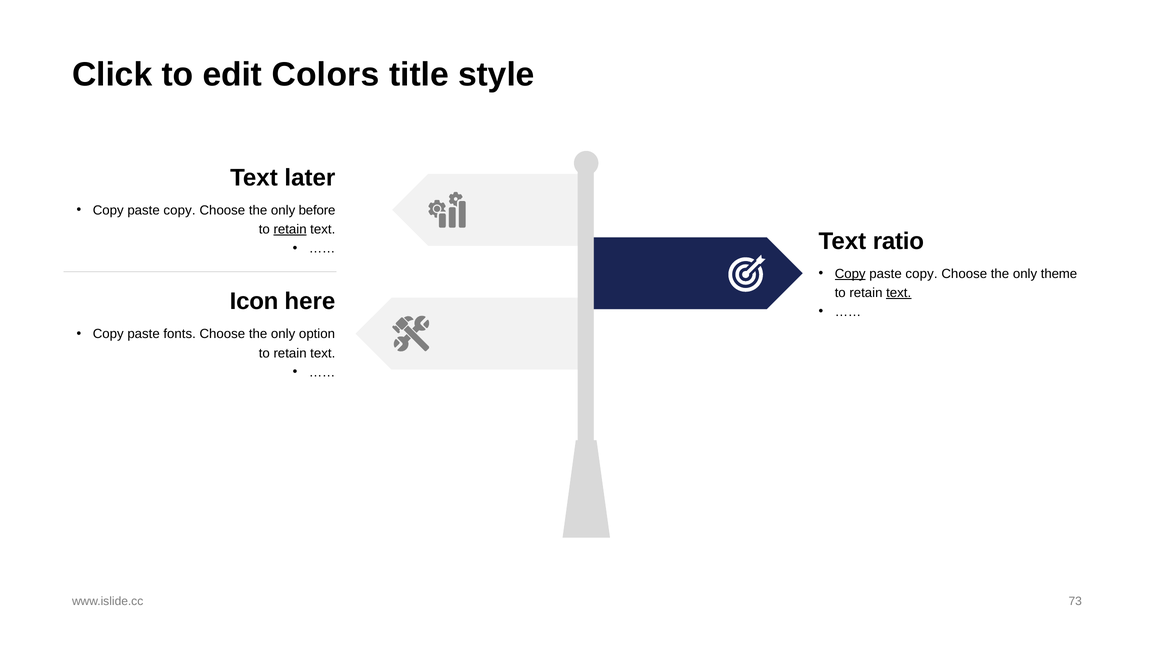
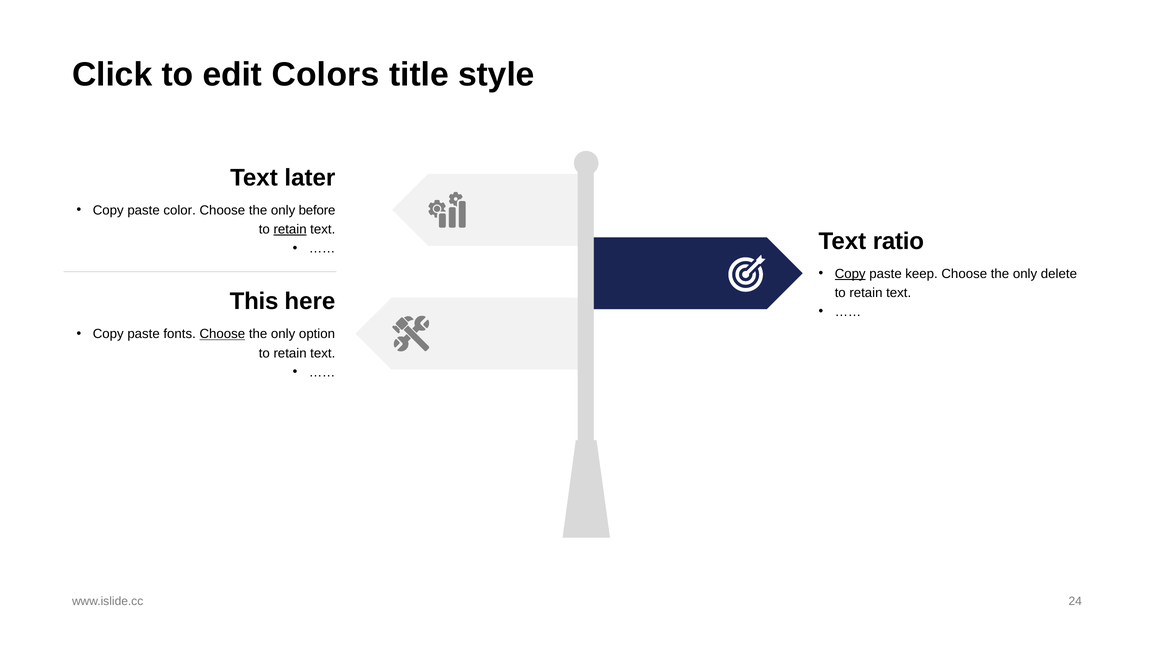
copy: copy -> color (180, 210)
copy: copy -> keep (922, 274)
theme: theme -> delete (1059, 274)
text underline: present -> none (899, 293)
Icon: Icon -> This (254, 302)
Choose underline: none -> present (222, 334)
73: 73 -> 24 (1075, 601)
